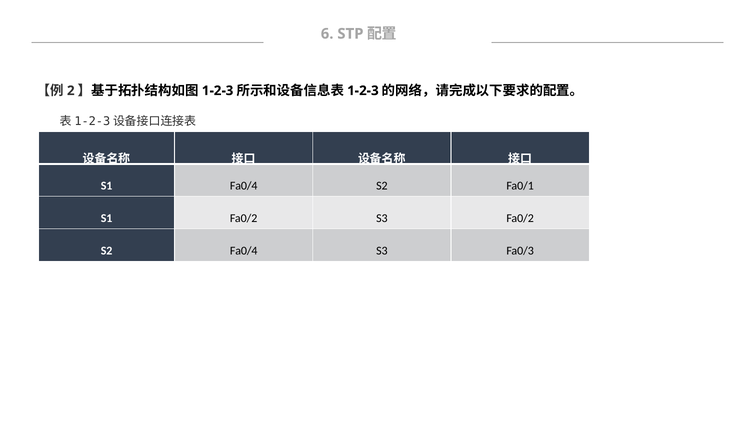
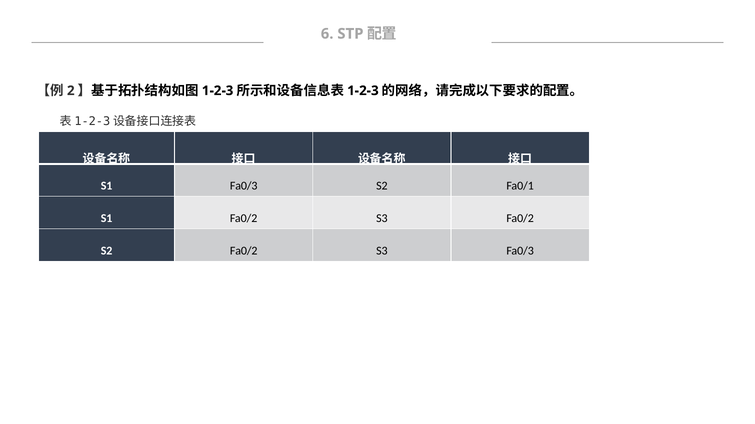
S1 Fa0/4: Fa0/4 -> Fa0/3 (244, 186)
S2 Fa0/4: Fa0/4 -> Fa0/2 (244, 251)
